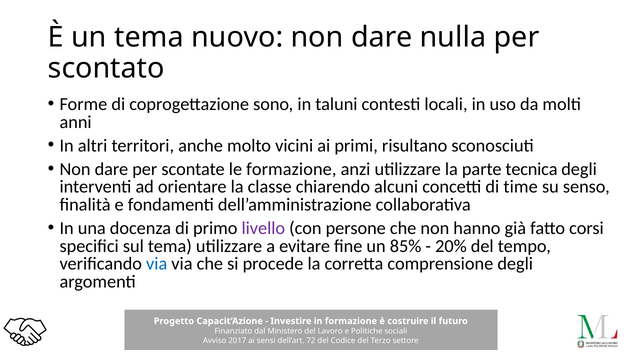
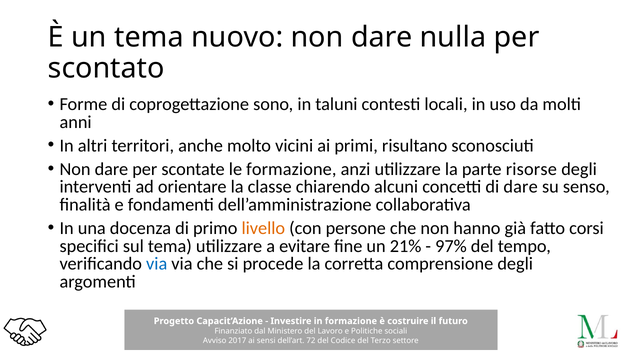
tecnica: tecnica -> risorse (531, 170)
di time: time -> dare (521, 187)
livello colour: purple -> orange (263, 229)
85%: 85% -> 21% (406, 247)
20%: 20% -> 97% (451, 247)
